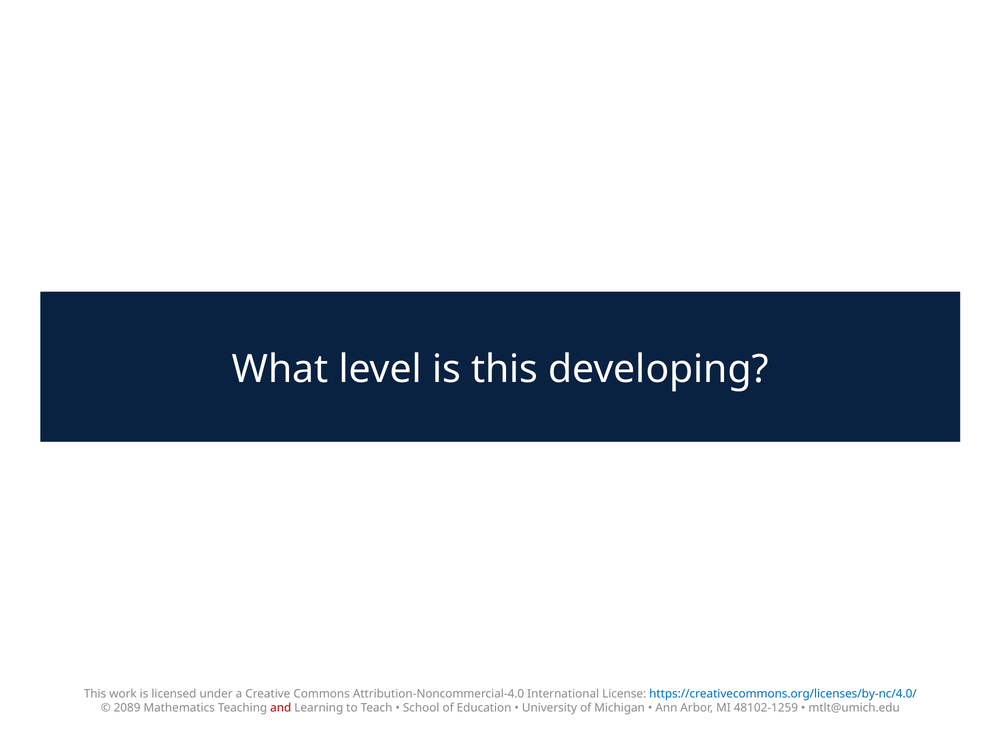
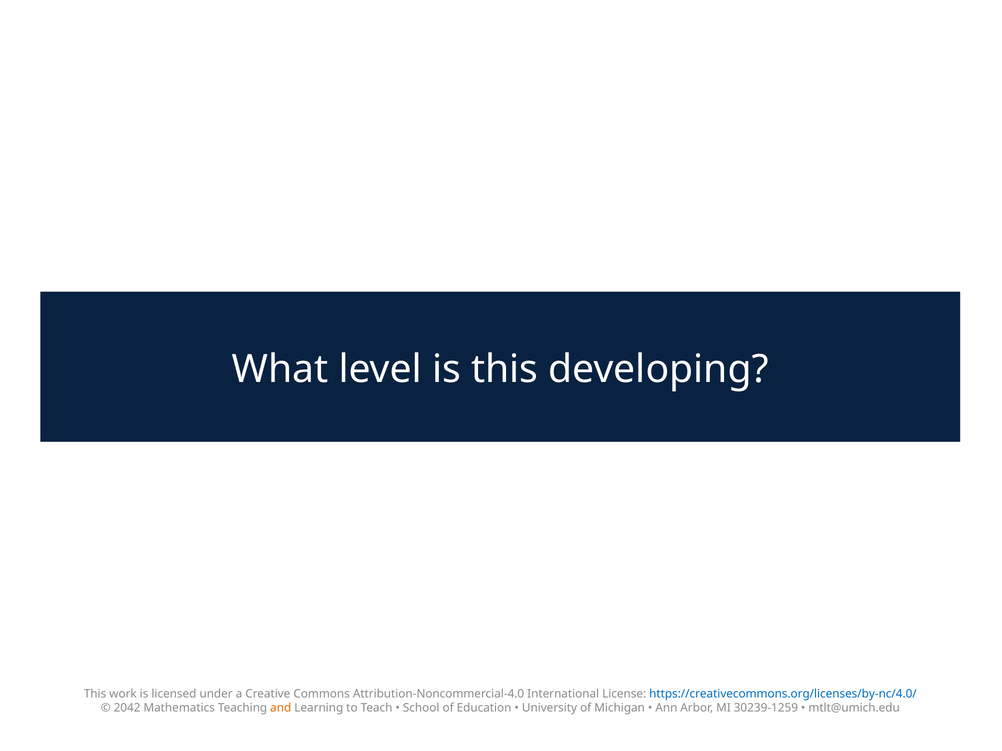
2089: 2089 -> 2042 (127, 709)
and colour: red -> orange (281, 709)
48102-1259: 48102-1259 -> 30239-1259 (766, 709)
